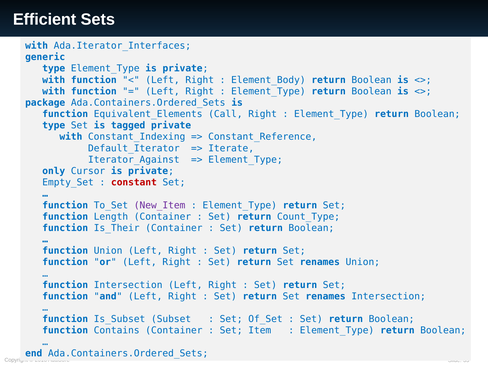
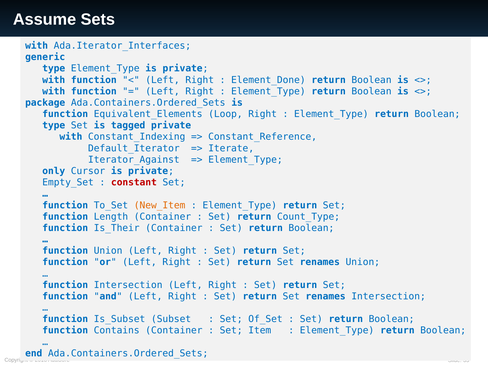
Efficient: Efficient -> Assume (45, 19)
Element_Body: Element_Body -> Element_Done (268, 80)
Call: Call -> Loop (225, 114)
New_Item colour: purple -> orange (160, 205)
